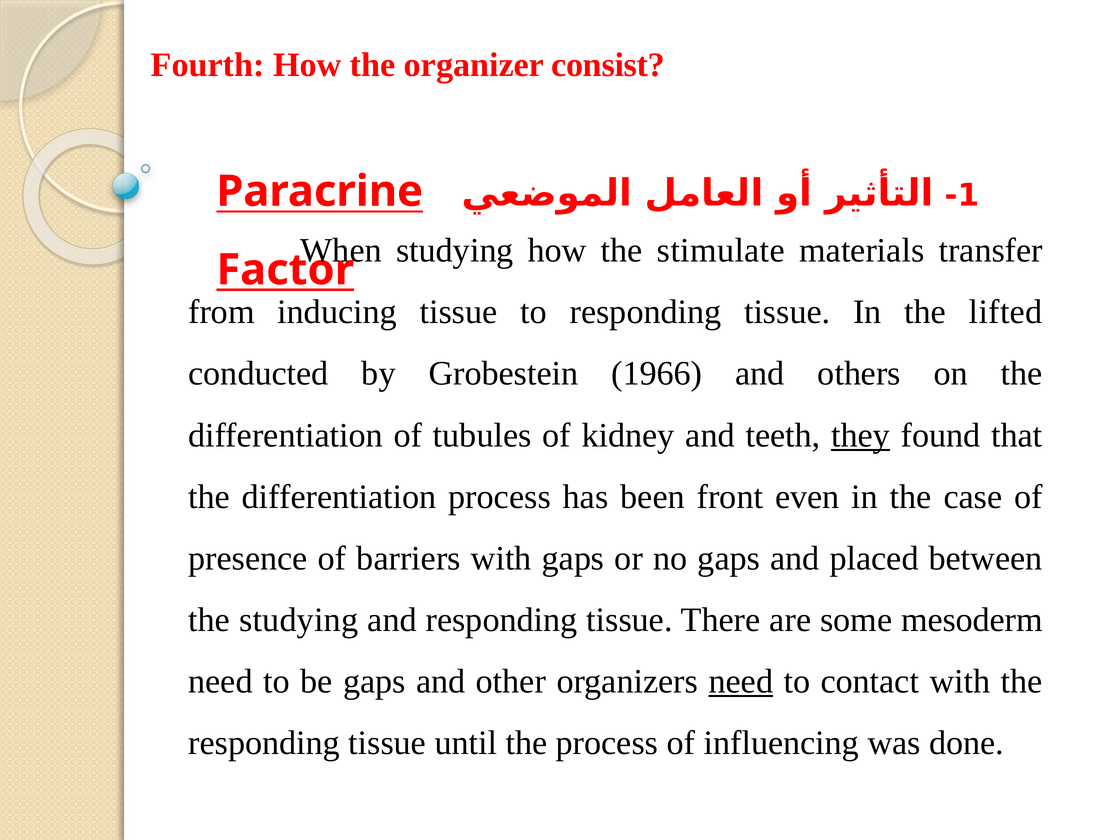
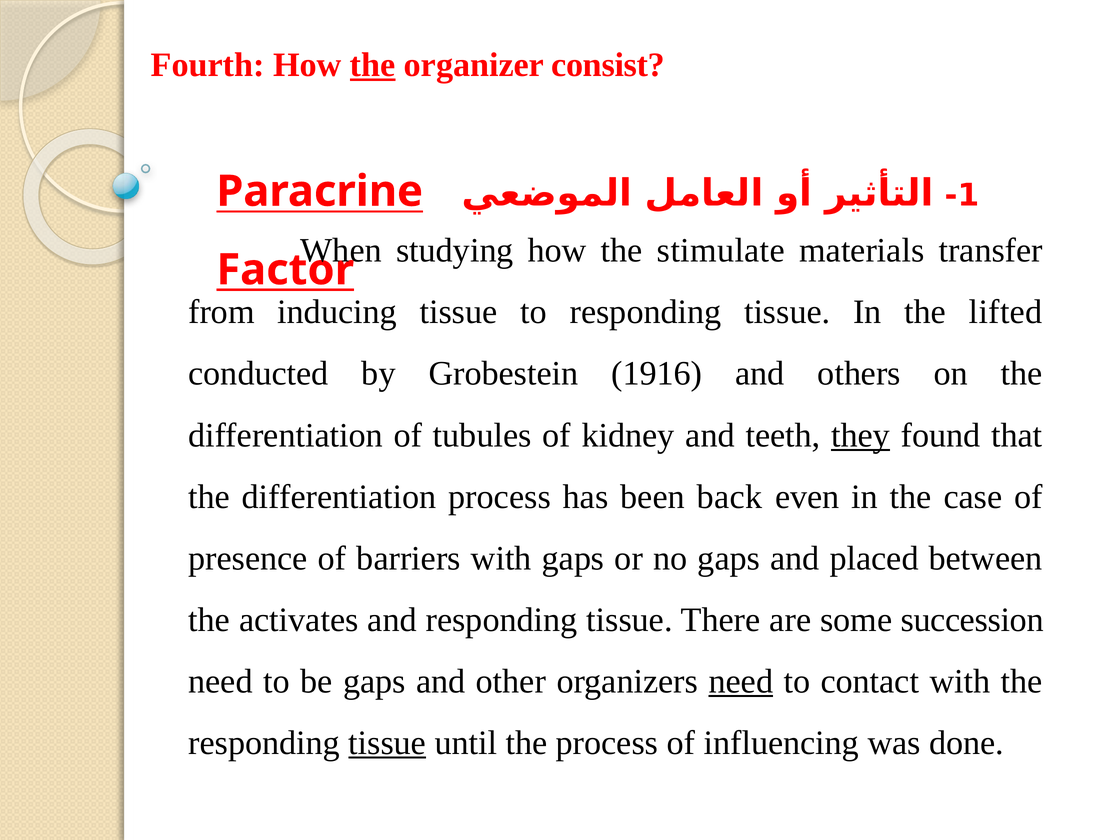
the underline: none -> present (373, 65)
1966: 1966 -> 1916 (657, 374)
front: front -> back (730, 497)
the studying: studying -> activates (299, 620)
mesoderm: mesoderm -> succession (972, 620)
tissue underline: none -> present (387, 743)
